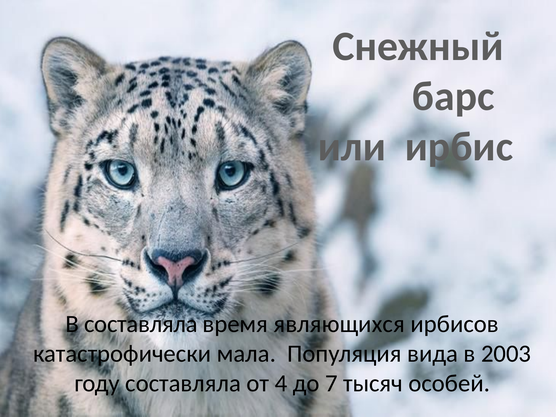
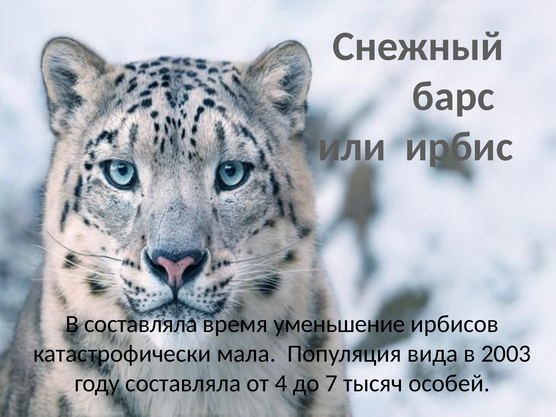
являющихся: являющихся -> уменьшение (339, 324)
